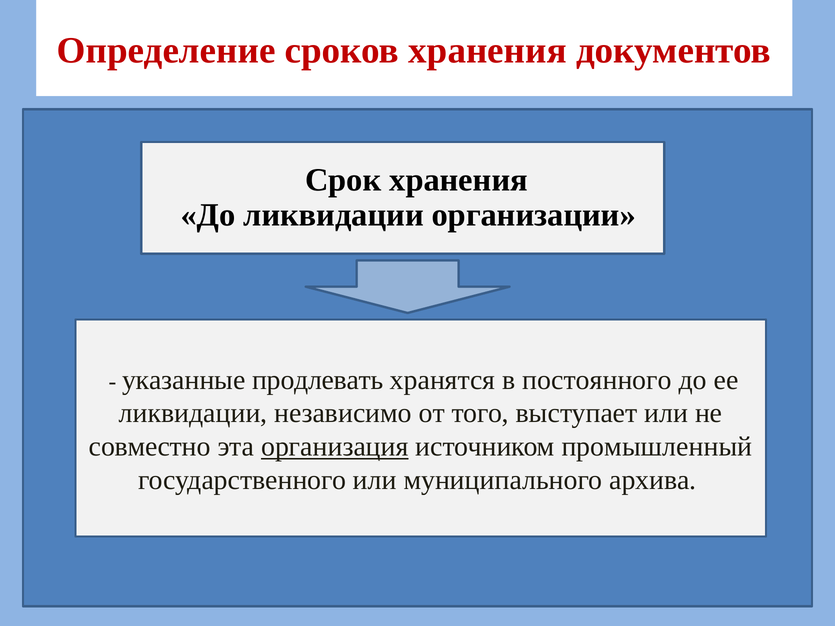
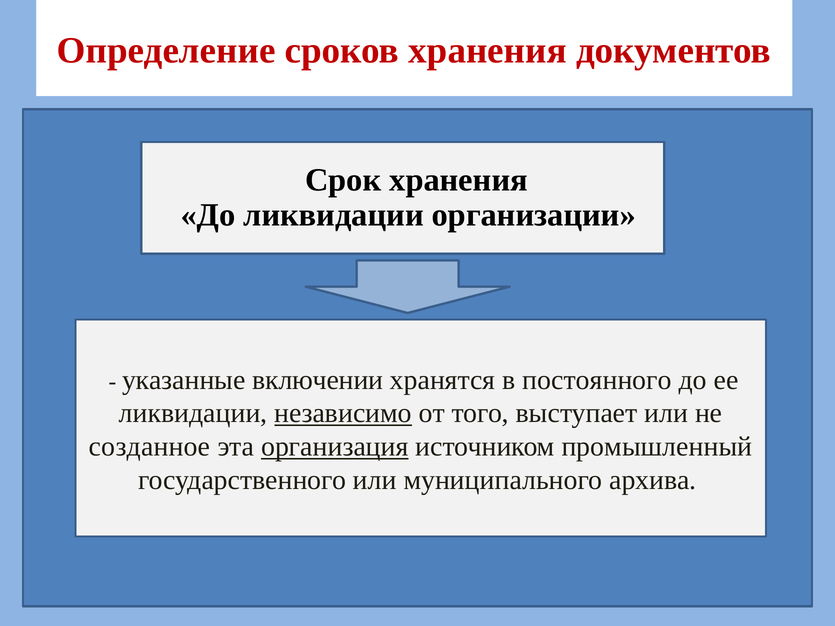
продлевать: продлевать -> включении (318, 380)
независимо underline: none -> present (343, 413)
совместно: совместно -> созданное (150, 447)
